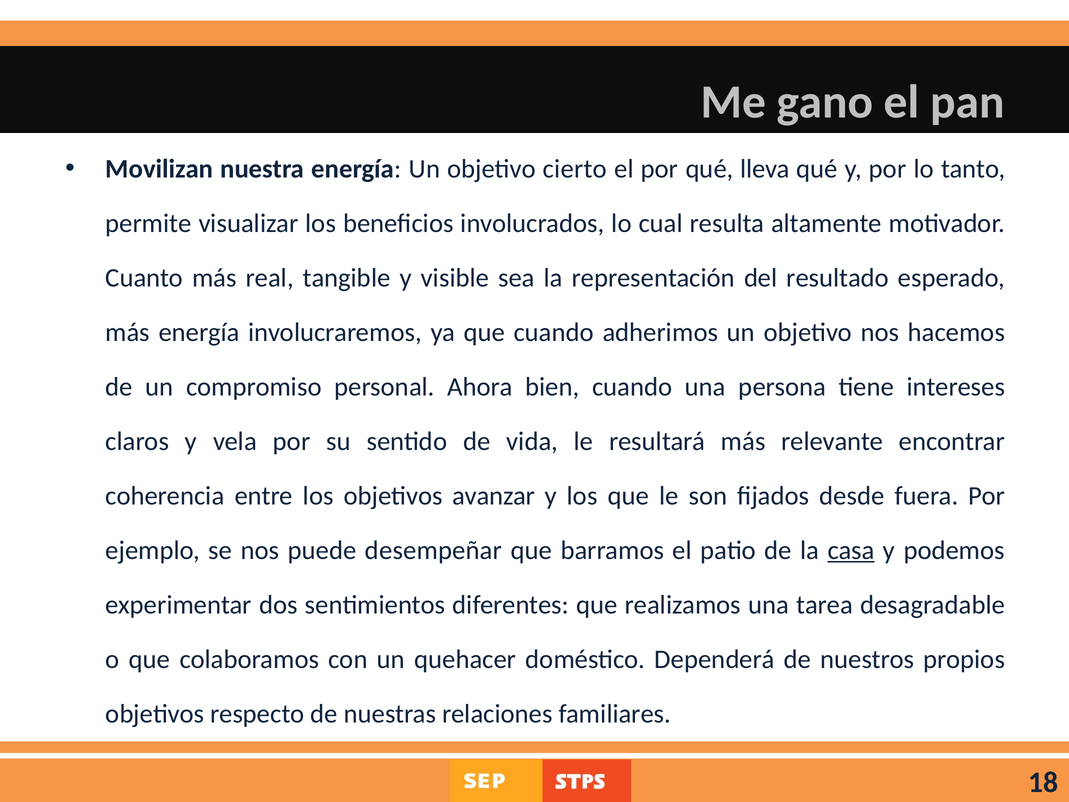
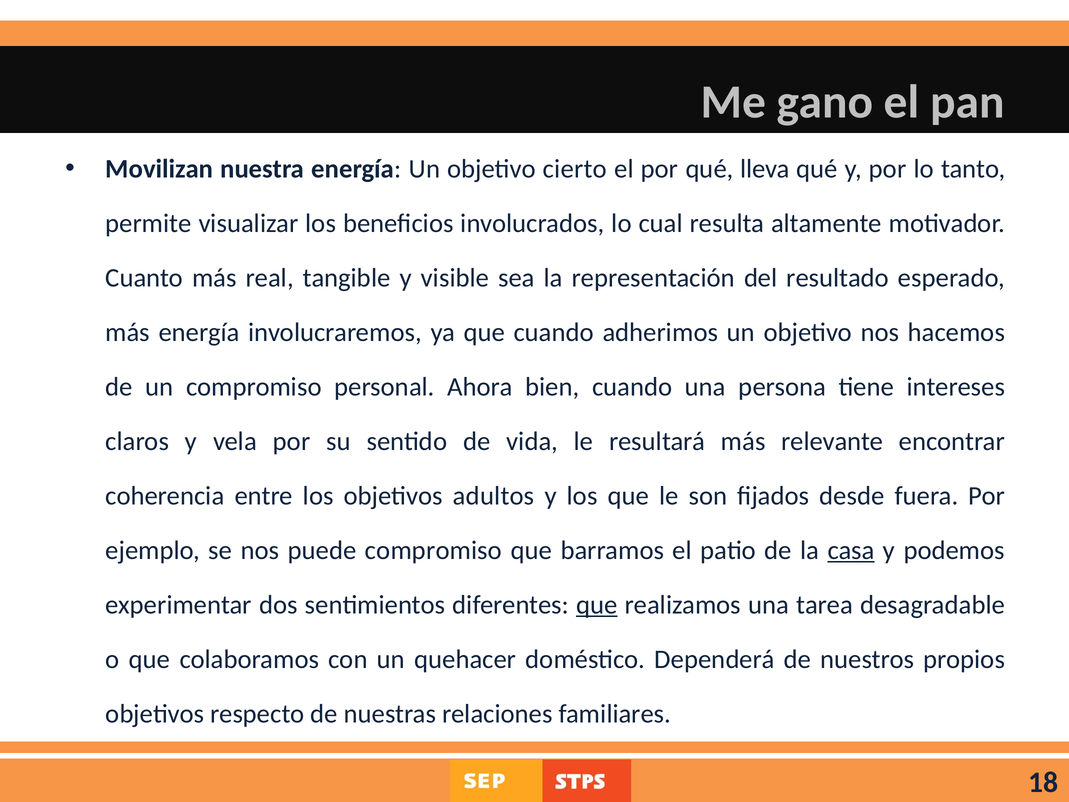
avanzar: avanzar -> adultos (494, 496)
puede desempeñar: desempeñar -> compromiso (433, 550)
que underline: none -> present (597, 605)
